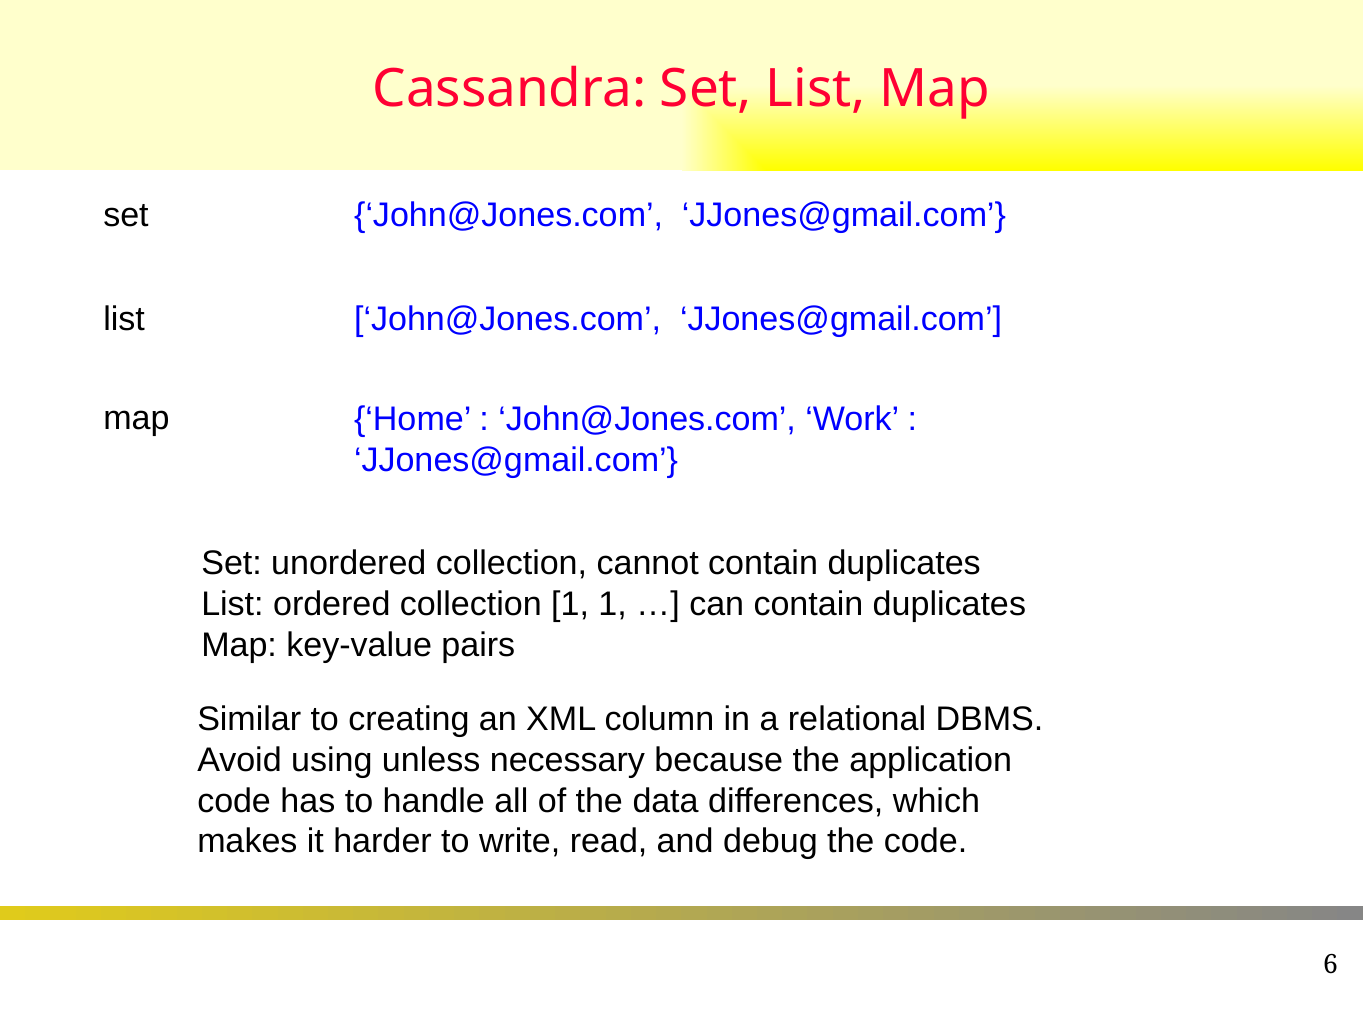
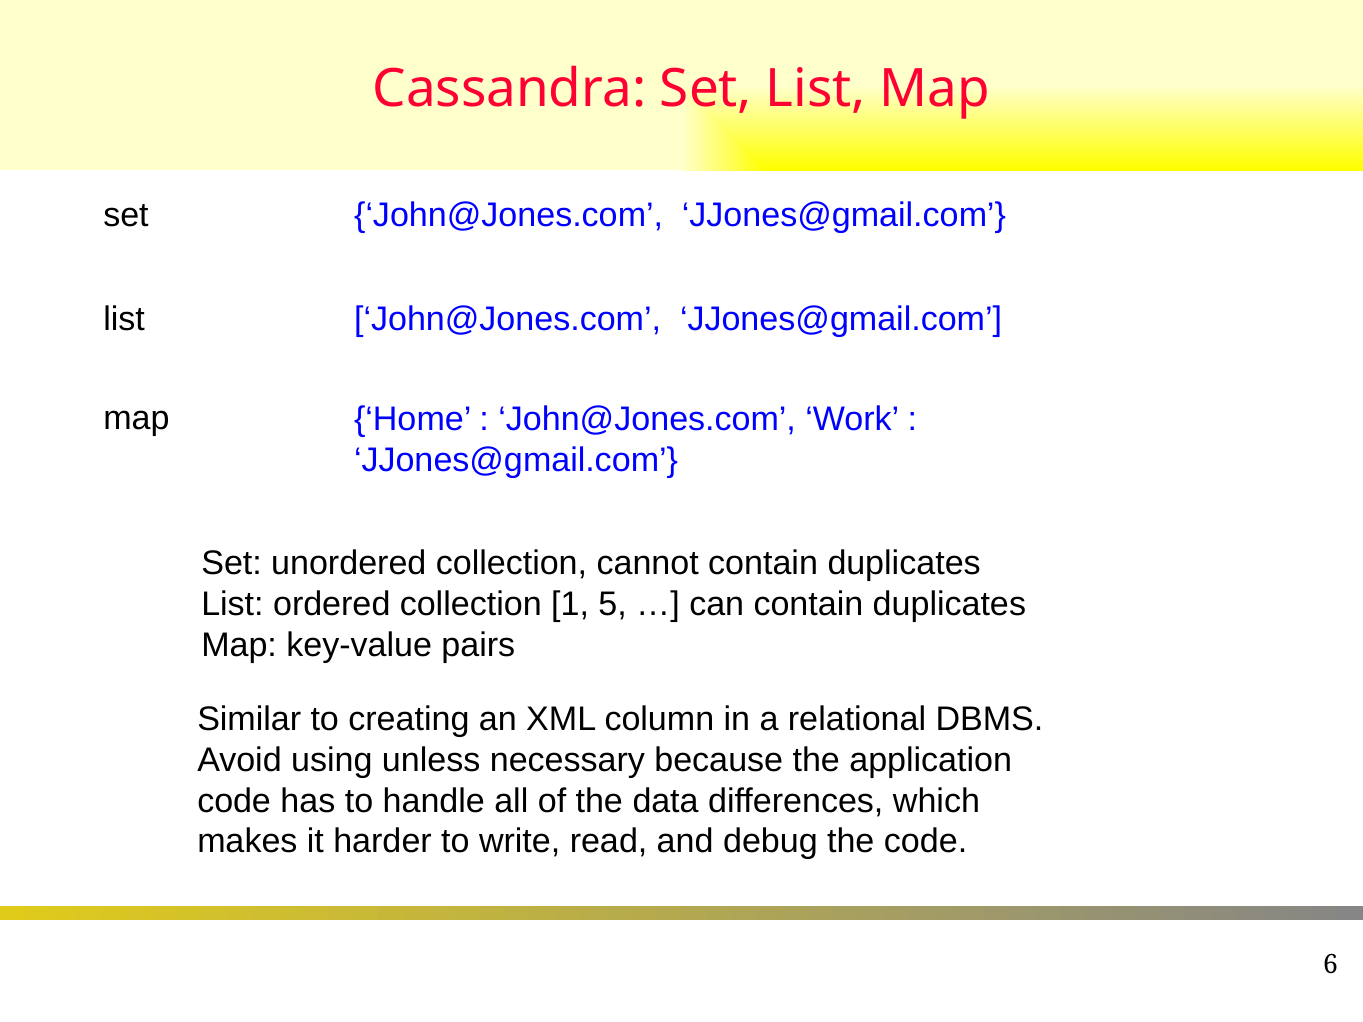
1 1: 1 -> 5 (613, 605)
